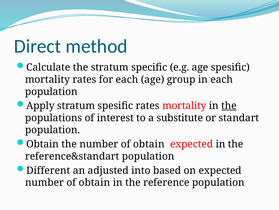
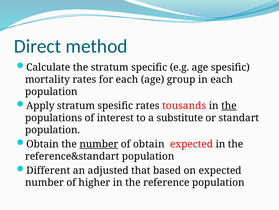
rates mortality: mortality -> tousands (184, 105)
number underline: none -> present (99, 144)
into: into -> that (141, 170)
obtain: obtain -> higher (94, 182)
